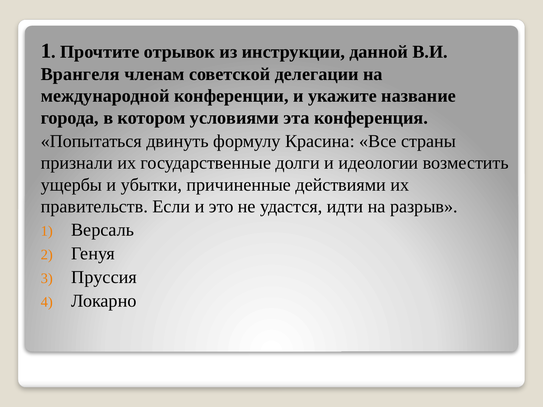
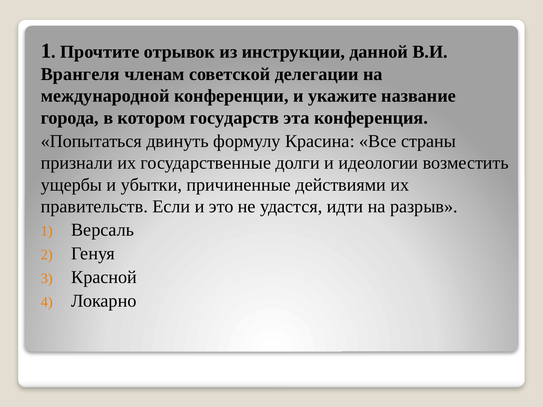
условиями: условиями -> государств (235, 118)
Пруссия: Пруссия -> Красной (104, 277)
